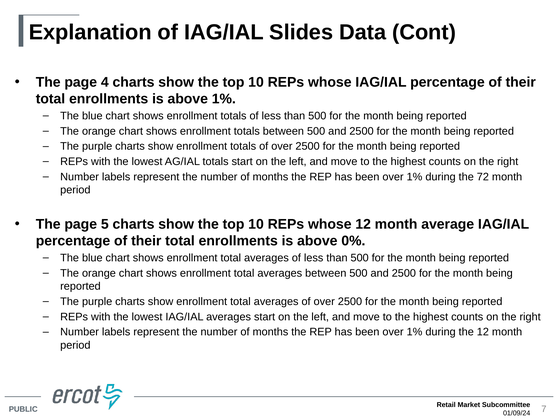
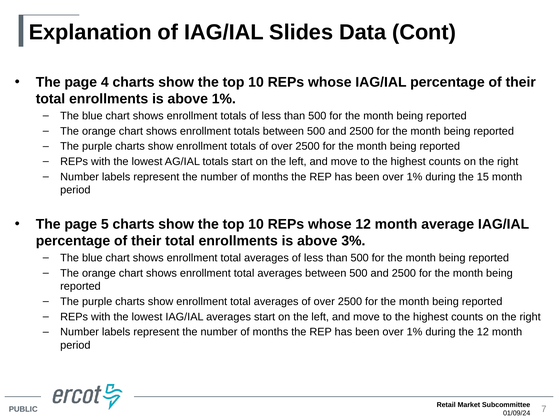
72: 72 -> 15 (483, 177)
0%: 0% -> 3% (353, 241)
